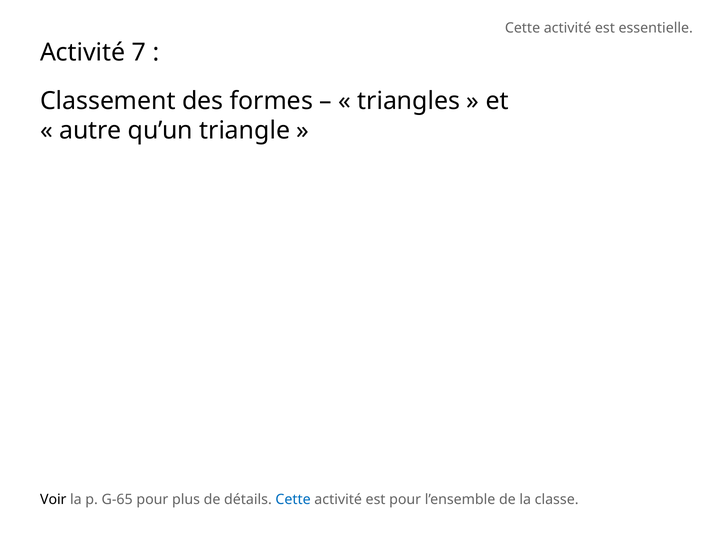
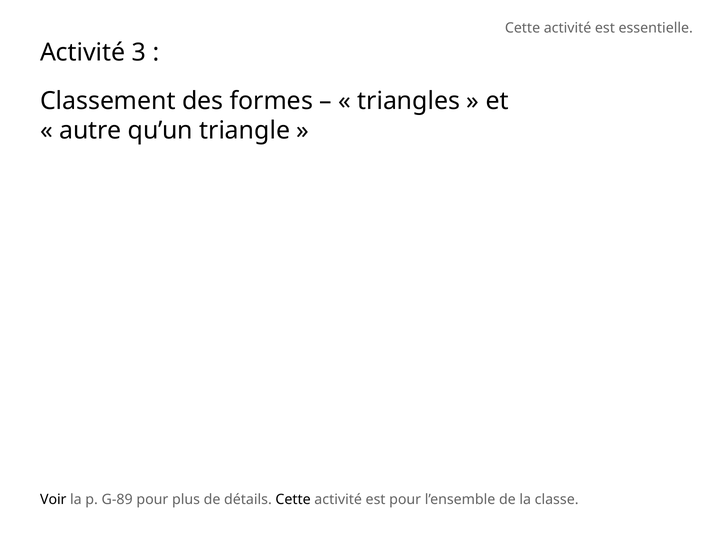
7: 7 -> 3 (139, 53)
G-65: G-65 -> G-89 (117, 500)
Cette colour: blue -> black (293, 500)
